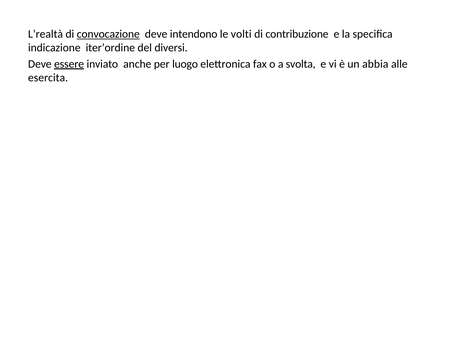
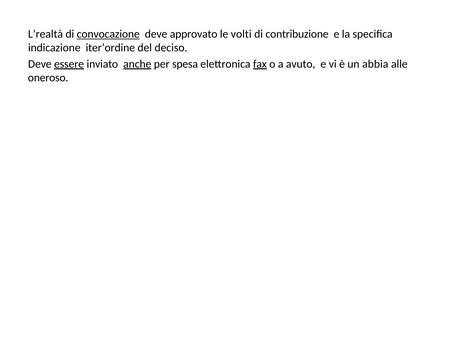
intendono: intendono -> approvato (194, 34)
diversi: diversi -> deciso (171, 48)
anche underline: none -> present (137, 64)
luogo: luogo -> spesa (185, 64)
fax underline: none -> present (260, 64)
svolta: svolta -> avuto (301, 64)
esercita: esercita -> oneroso (48, 78)
